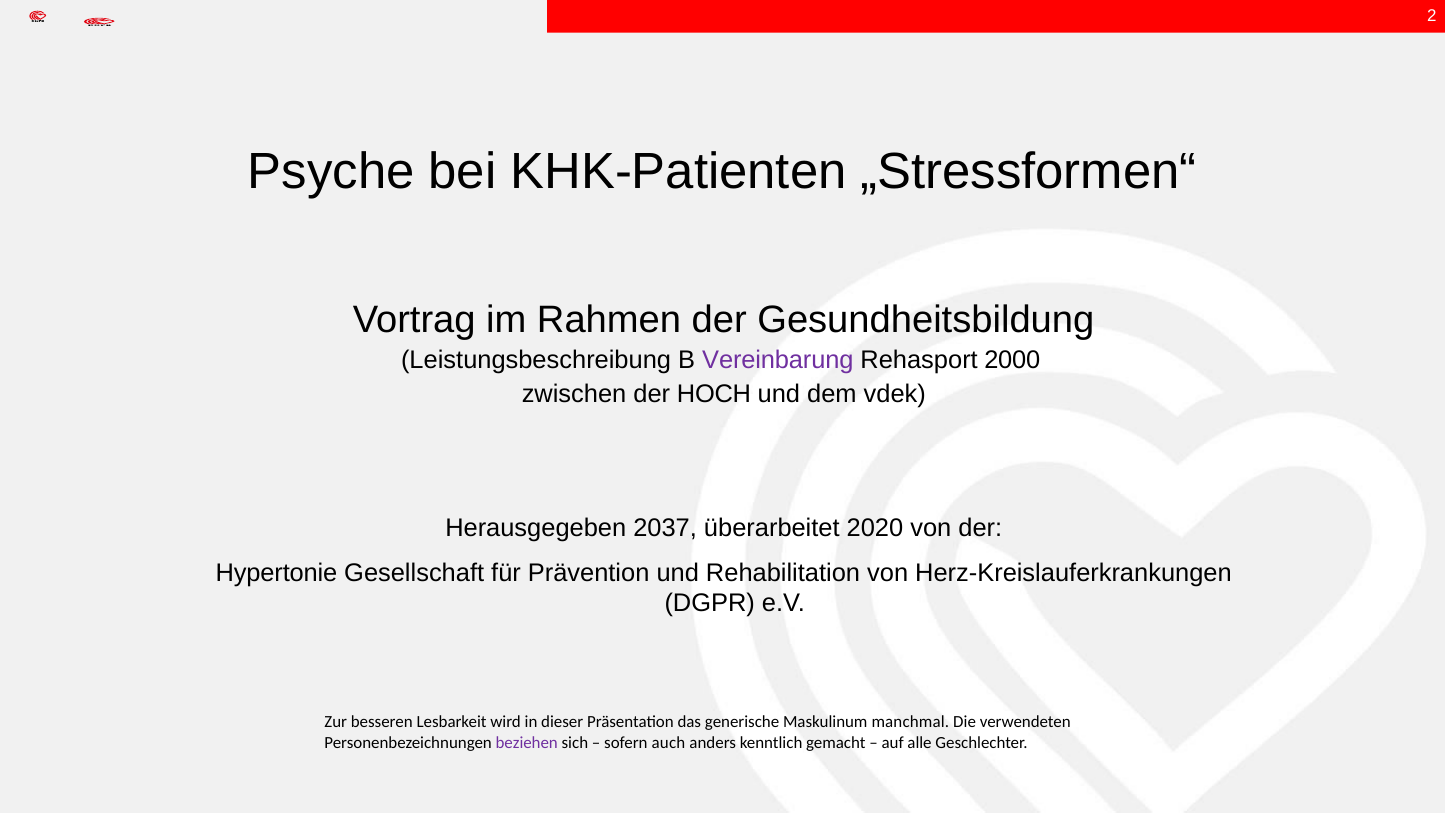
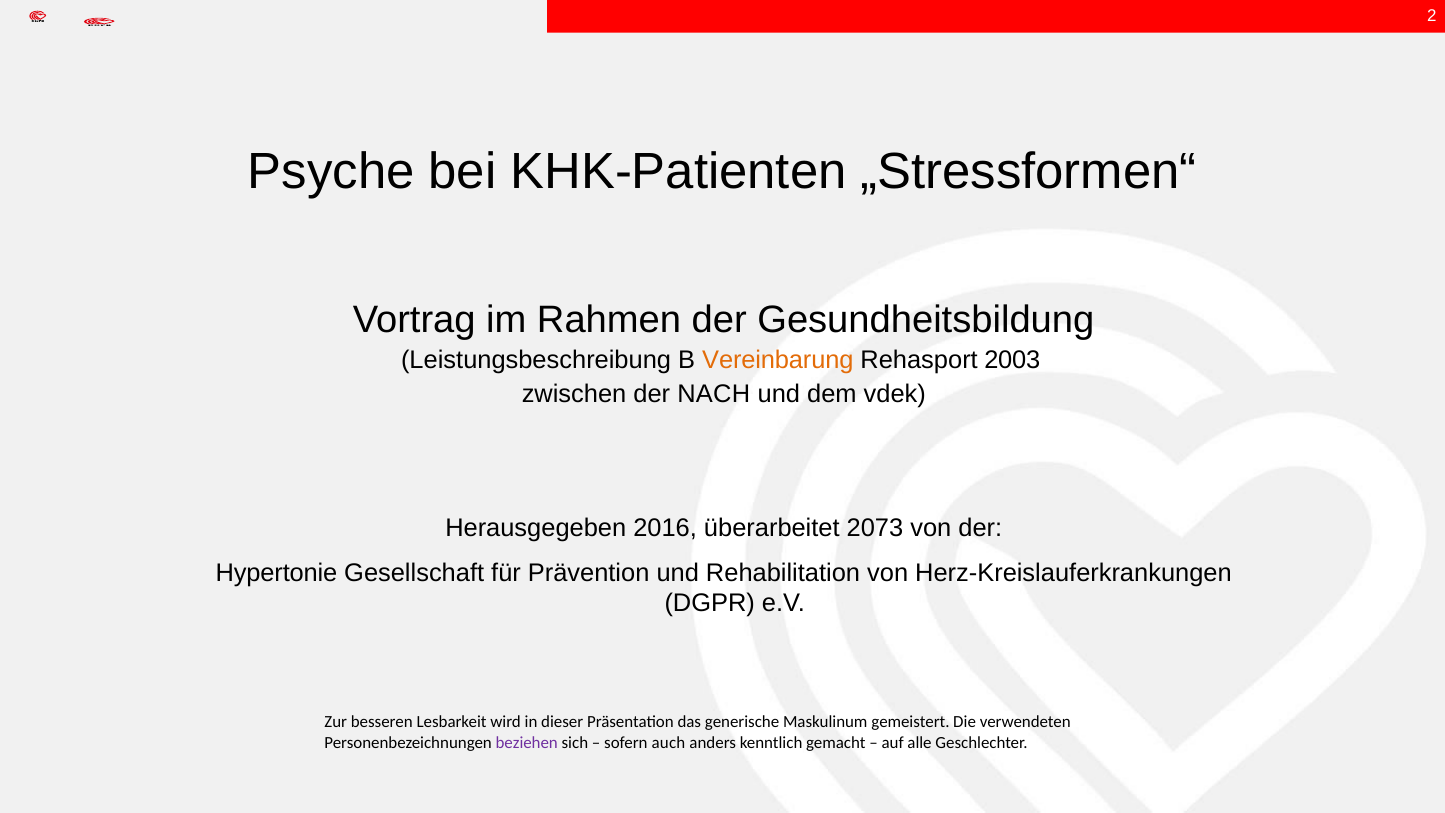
Vereinbarung colour: purple -> orange (778, 360)
2000: 2000 -> 2003 (1012, 360)
HOCH: HOCH -> NACH (714, 394)
2037: 2037 -> 2016 (665, 528)
2020: 2020 -> 2073 (875, 528)
manchmal: manchmal -> gemeistert (910, 722)
